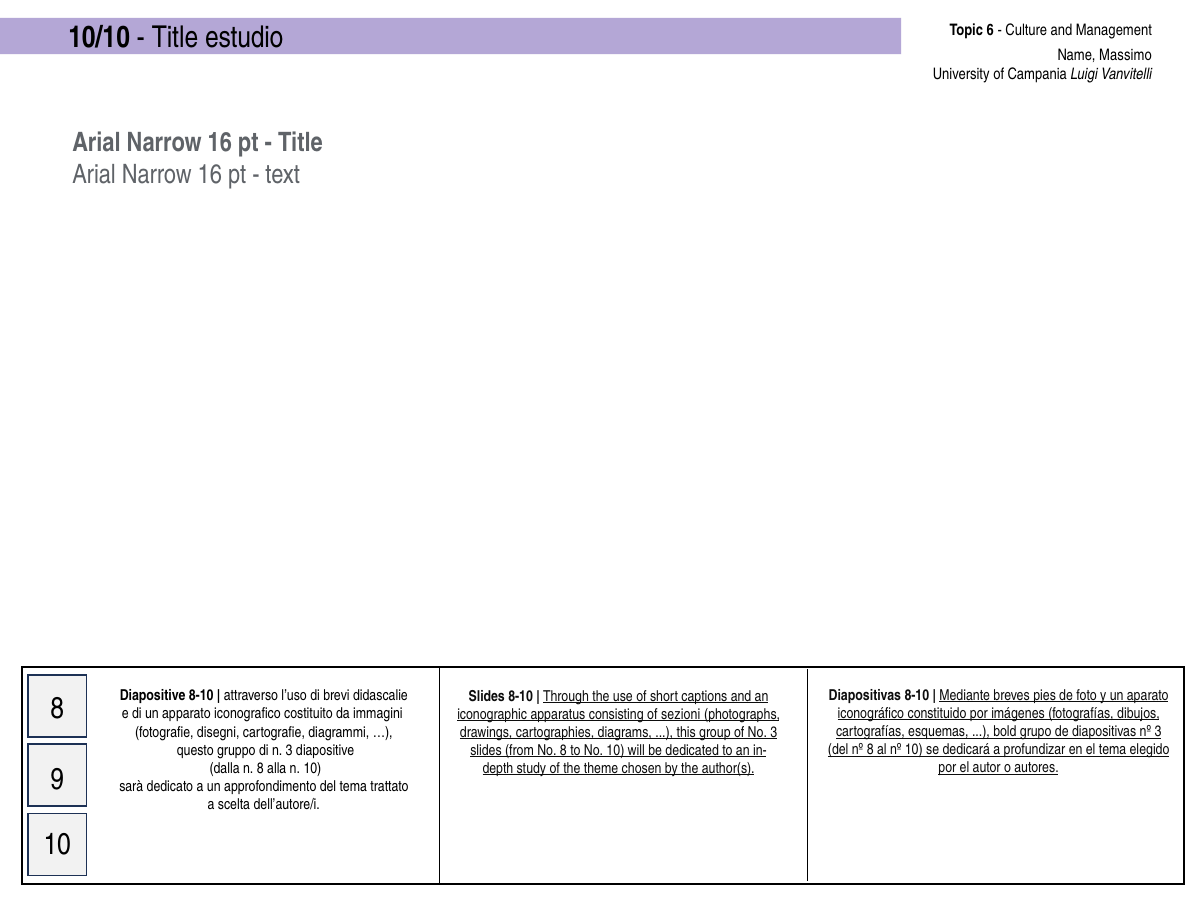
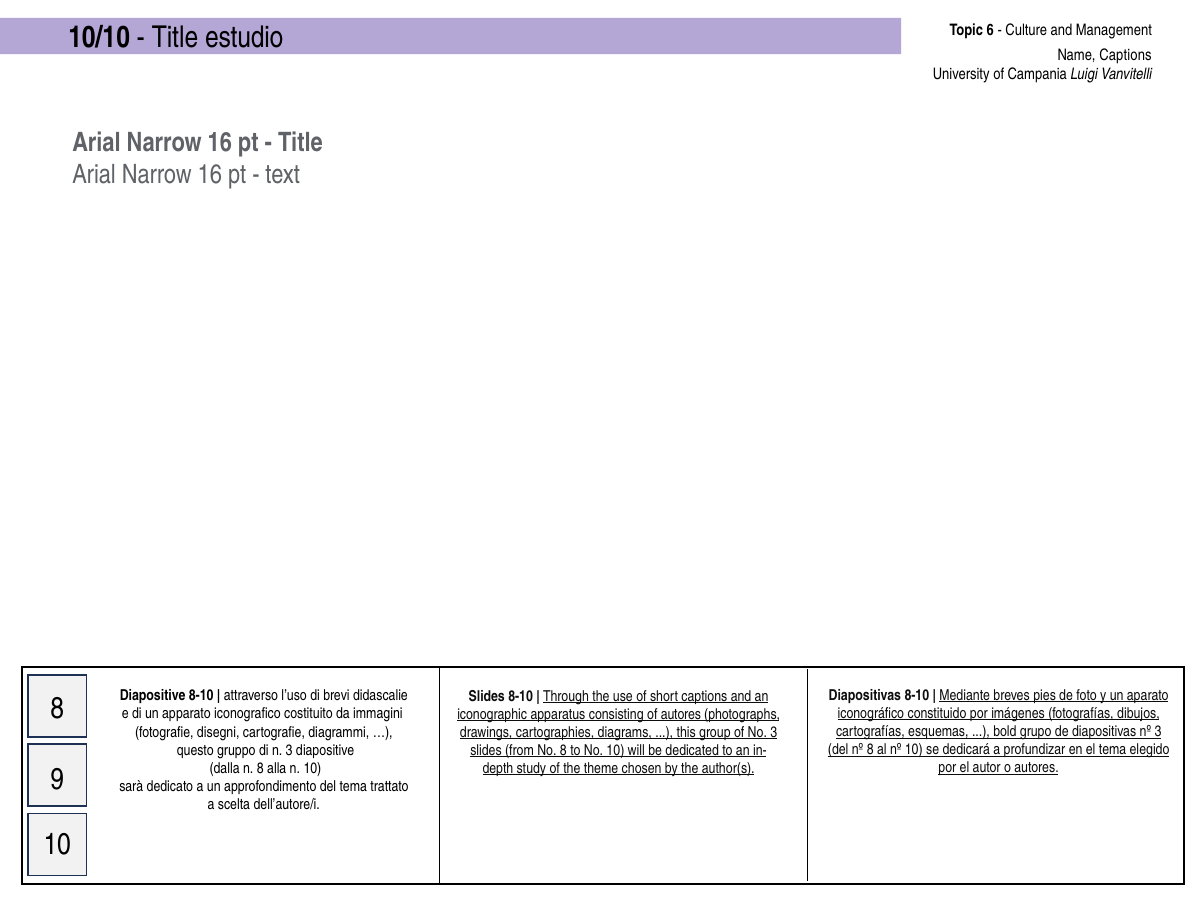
Name Massimo: Massimo -> Captions (1125, 55)
of sezioni: sezioni -> autores (681, 714)
